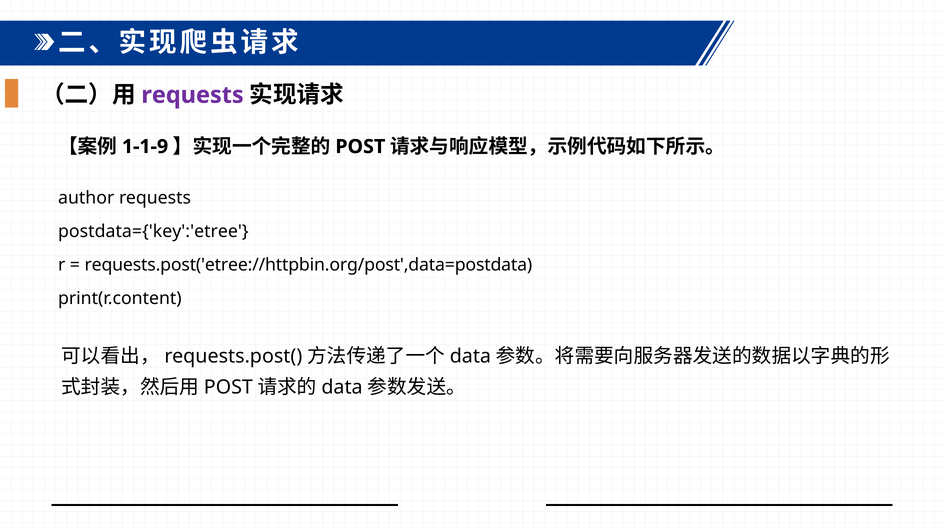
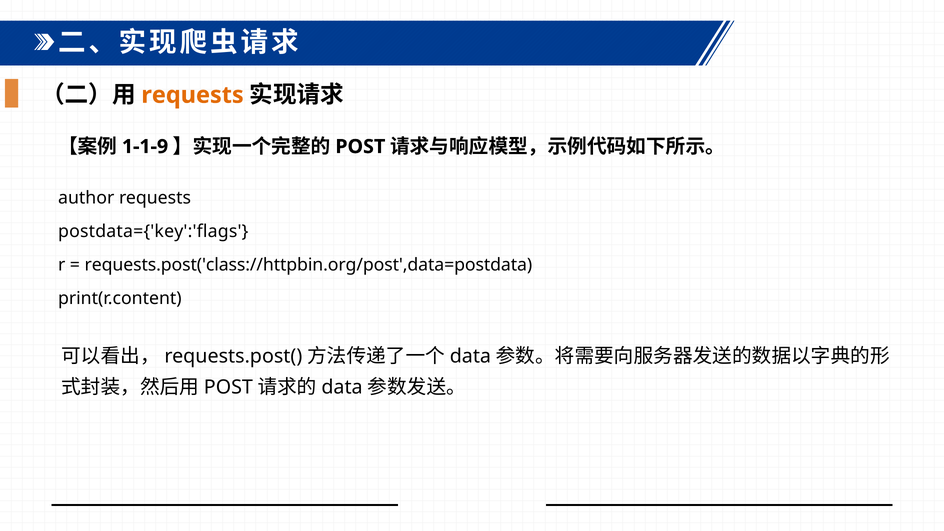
requests colour: purple -> orange (193, 95)
postdata={'key':'etree: postdata={'key':'etree -> postdata={'key':'flags (153, 231)
requests.post('etree://httpbin.org/post',data=postdata: requests.post('etree://httpbin.org/post',data=postdata -> requests.post('class://httpbin.org/post',data=postdata (308, 265)
